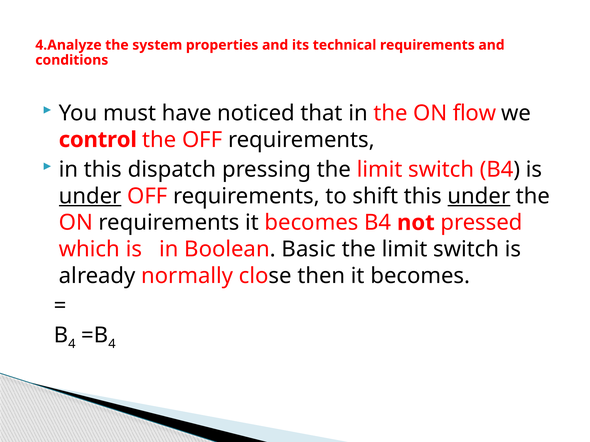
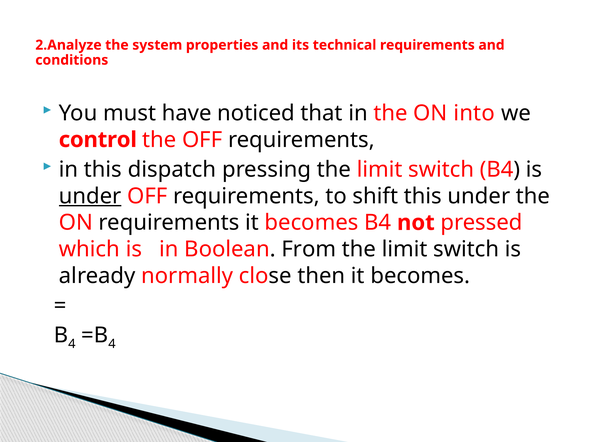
4.Analyze: 4.Analyze -> 2.Analyze (68, 45)
flow: flow -> into (474, 113)
under underline: present -> none (479, 196)
Basic: Basic -> From (309, 249)
